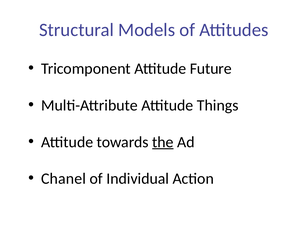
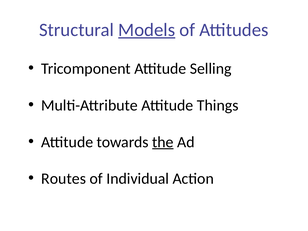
Models underline: none -> present (147, 30)
Future: Future -> Selling (211, 69)
Chanel: Chanel -> Routes (64, 179)
